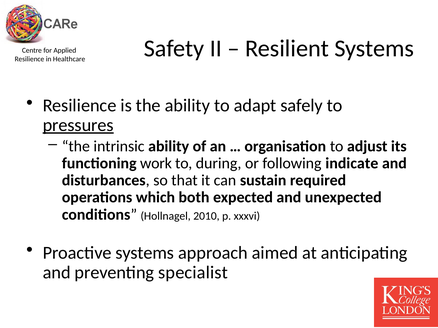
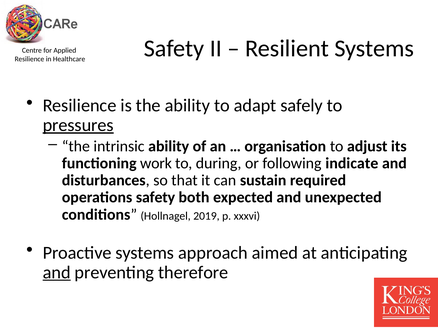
operations which: which -> safety (155, 198)
2010: 2010 -> 2019 (206, 216)
and underline: none -> present (57, 273)
specialist: specialist -> therefore (193, 273)
